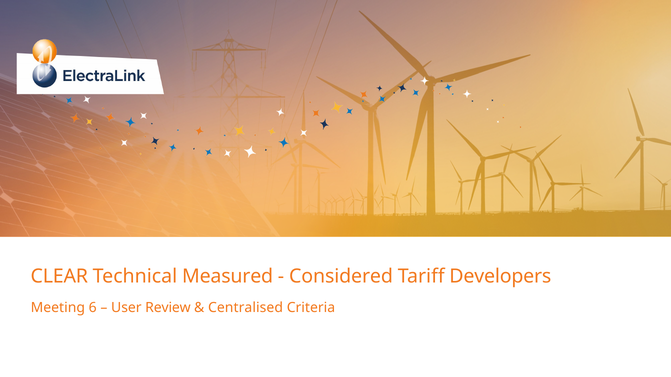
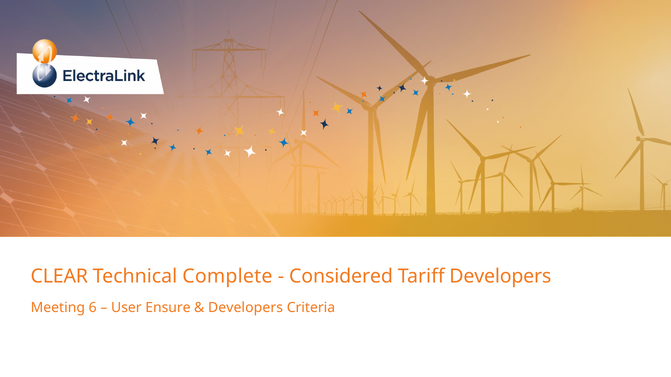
Measured: Measured -> Complete (227, 276)
Review: Review -> Ensure (168, 308)
Centralised: Centralised -> Developers (246, 308)
